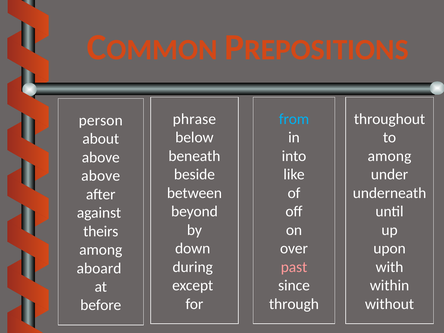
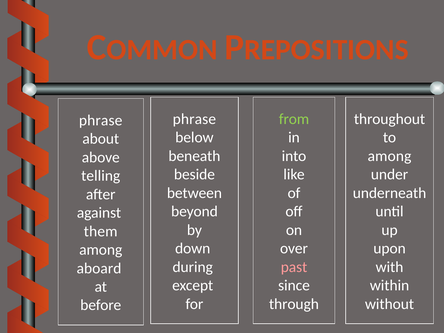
from colour: light blue -> light green (294, 119)
person: person -> phrase (101, 120)
above: above -> telling (101, 176)
theirs: theirs -> them (101, 231)
